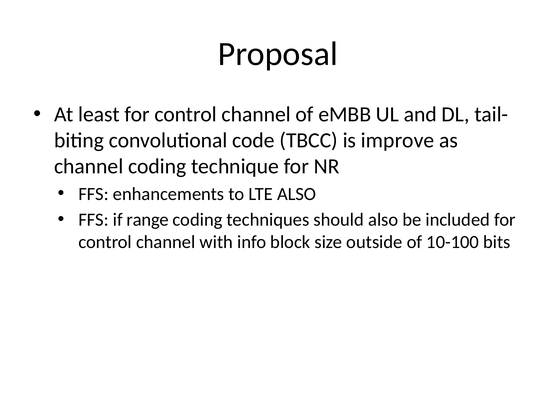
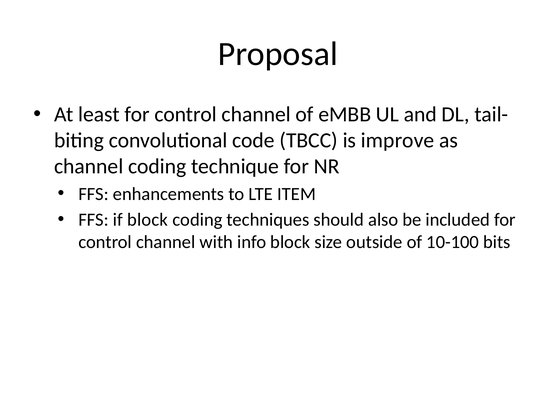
LTE ALSO: ALSO -> ITEM (296, 194)
if range: range -> block (148, 220)
